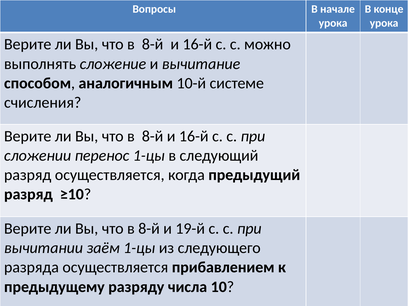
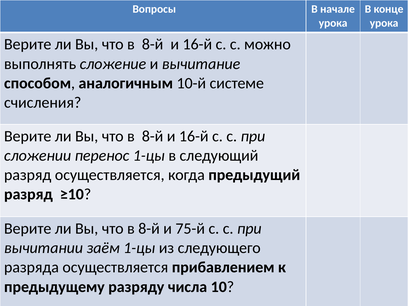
19-й: 19-й -> 75-й (190, 229)
